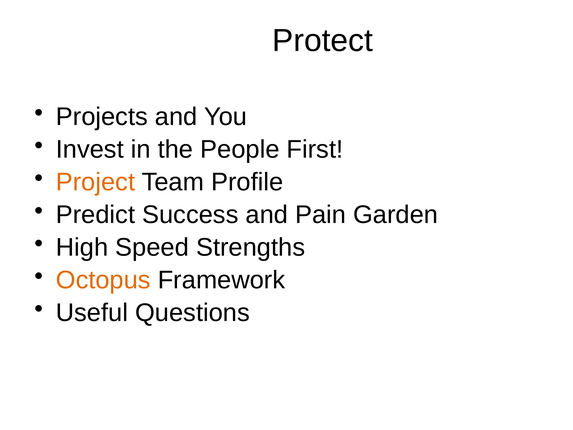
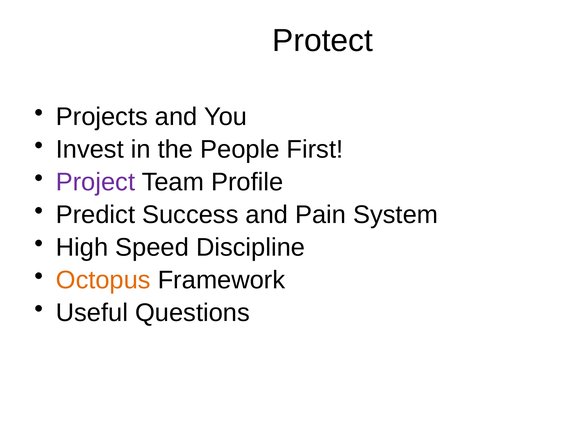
Project colour: orange -> purple (95, 182)
Garden: Garden -> System (396, 215)
Strengths: Strengths -> Discipline (251, 247)
